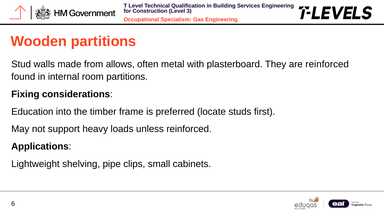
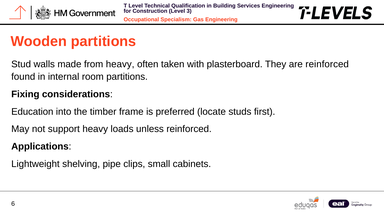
from allows: allows -> heavy (120, 64)
metal: metal -> taken (173, 64)
